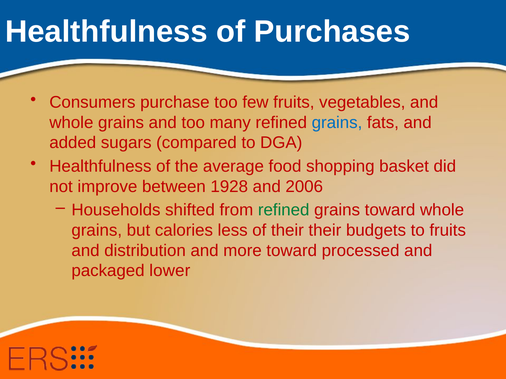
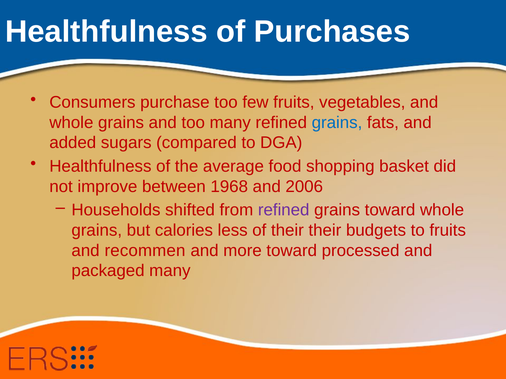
1928: 1928 -> 1968 (229, 187)
refined colour: green -> purple (284, 210)
distribution: distribution -> recommen (145, 251)
packaged lower: lower -> many (170, 271)
